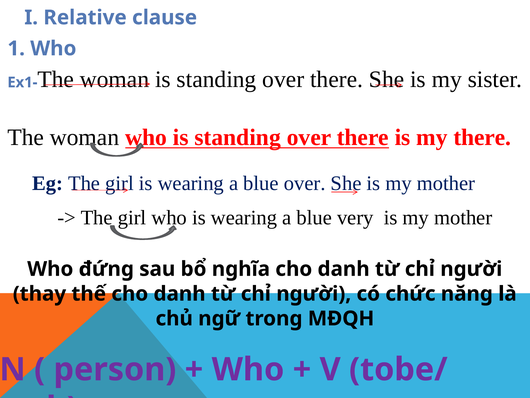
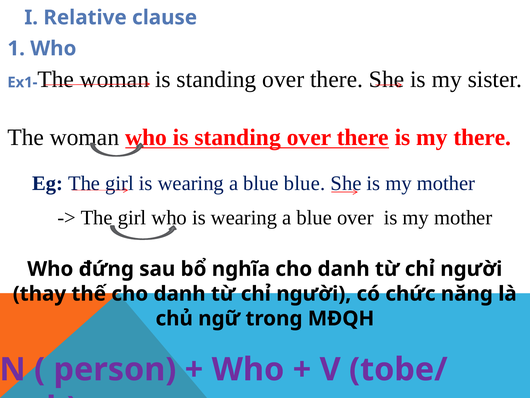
blue over: over -> blue (305, 183)
blue very: very -> over (355, 217)
